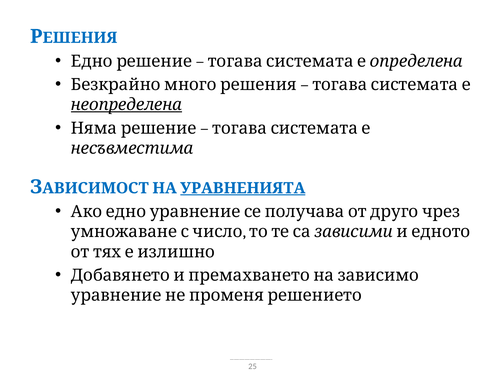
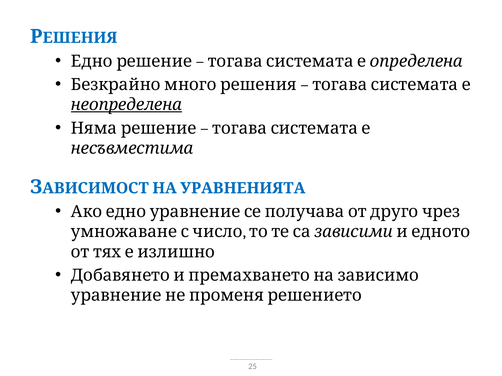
УРАВНЕНИЯТА underline: present -> none (243, 188)
